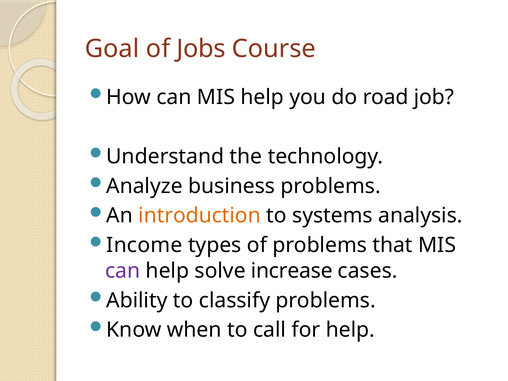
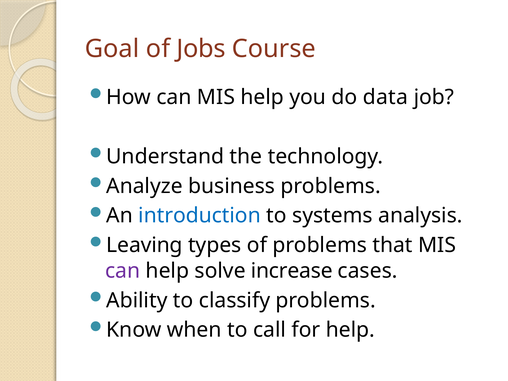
road: road -> data (385, 97)
introduction colour: orange -> blue (200, 216)
Income: Income -> Leaving (144, 245)
